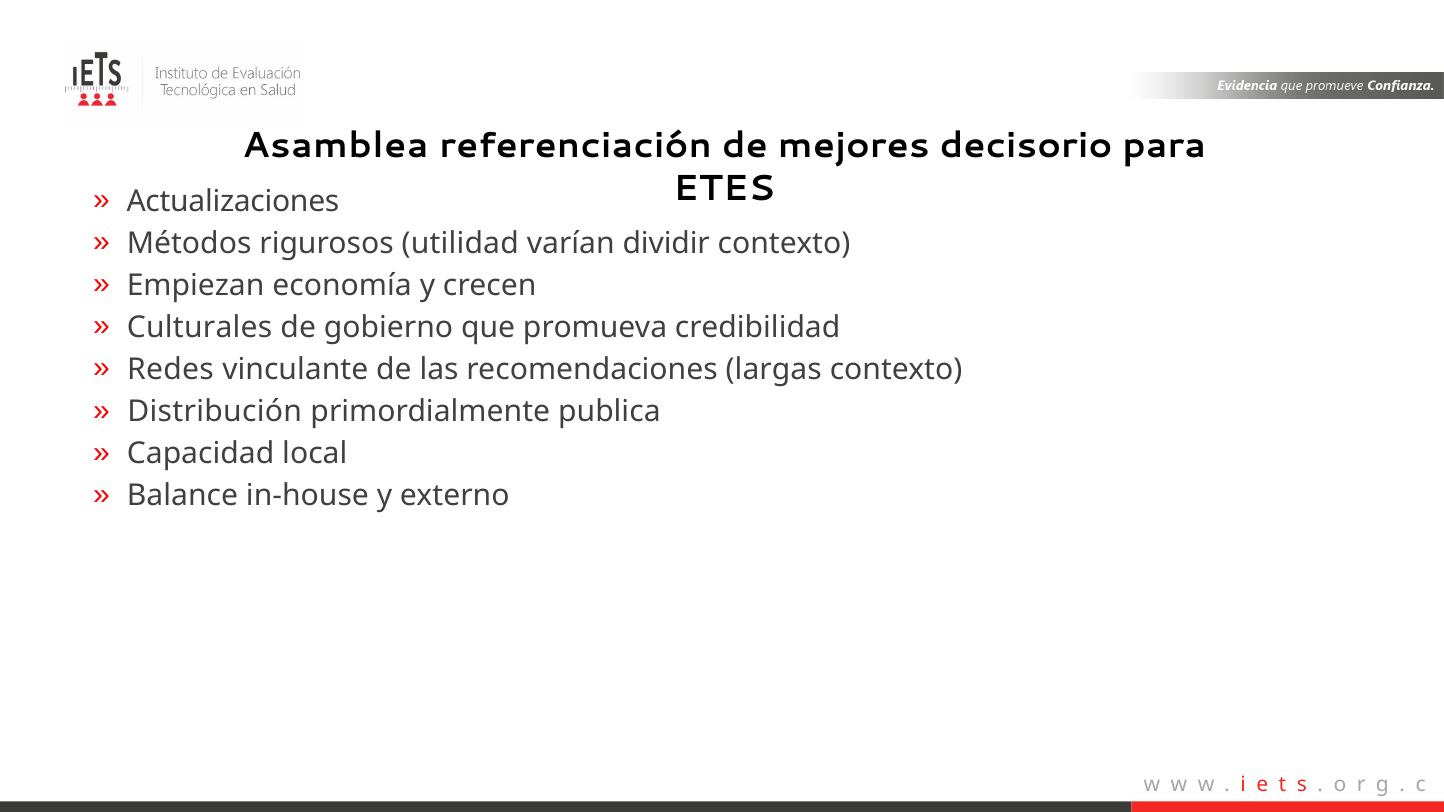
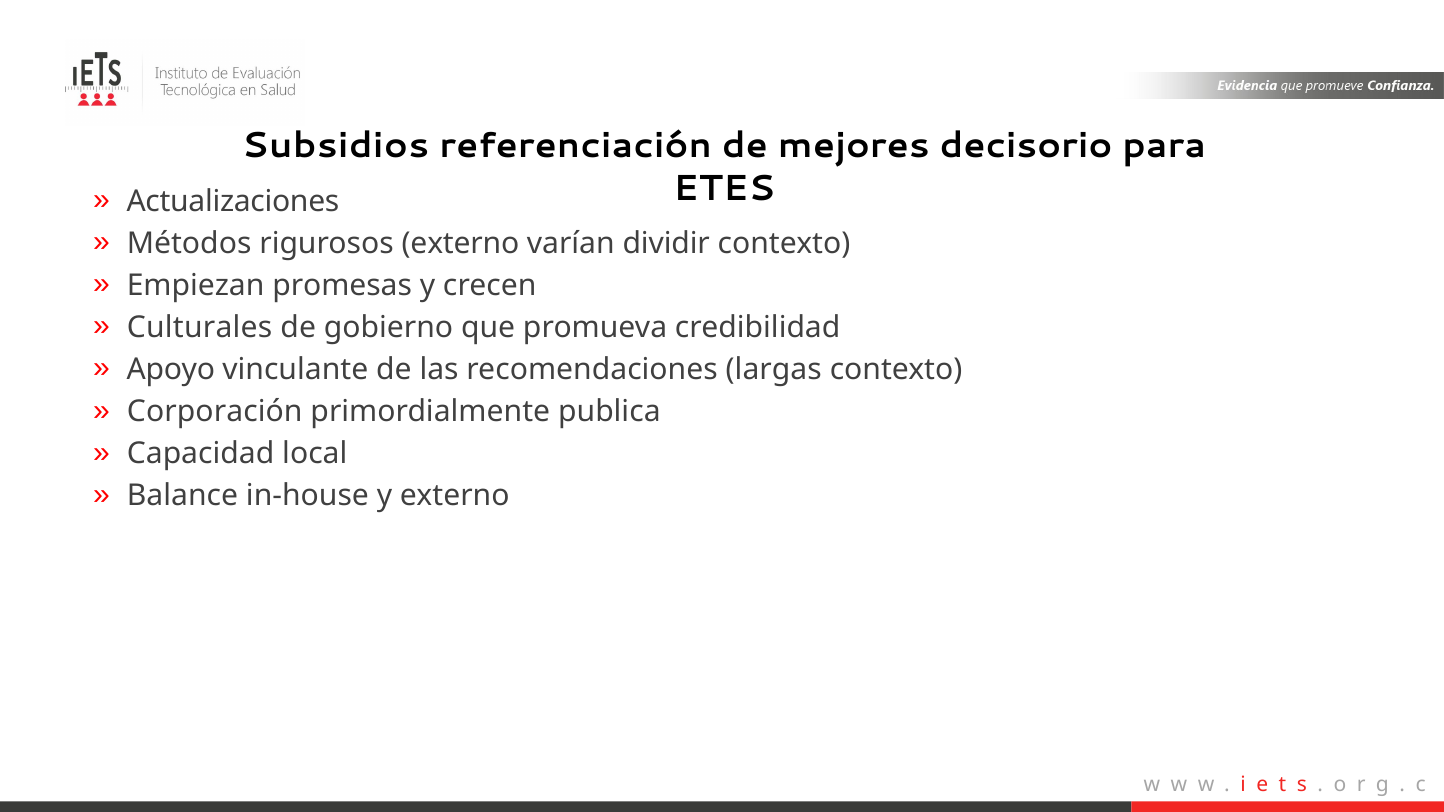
Asamblea: Asamblea -> Subsidios (335, 146)
rigurosos utilidad: utilidad -> externo (460, 243)
economía: economía -> promesas (342, 286)
Redes: Redes -> Apoyo (171, 370)
Distribución: Distribución -> Corporación (215, 412)
